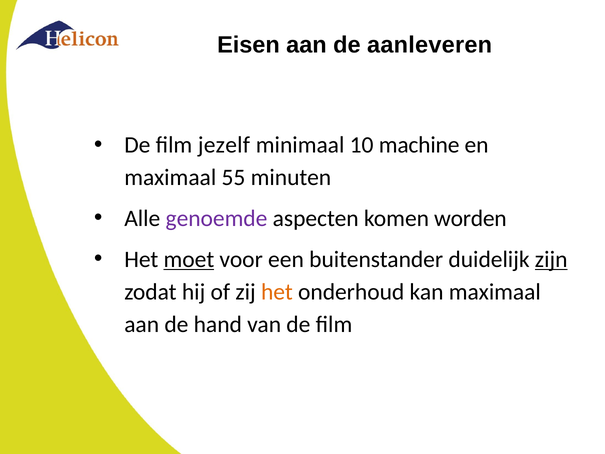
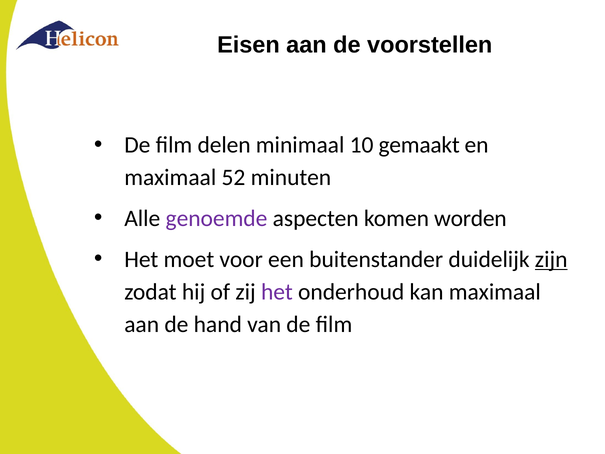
aanleveren: aanleveren -> voorstellen (430, 45)
jezelf: jezelf -> delen (224, 145)
machine: machine -> gemaakt (419, 145)
55: 55 -> 52 (233, 177)
moet underline: present -> none (189, 259)
het colour: orange -> purple (277, 292)
